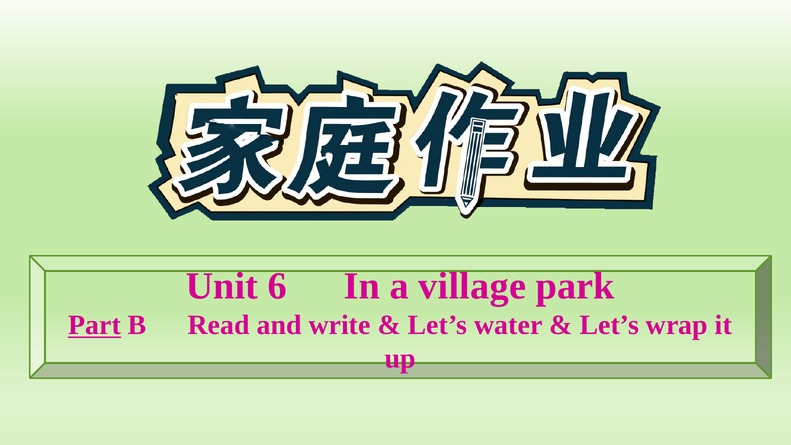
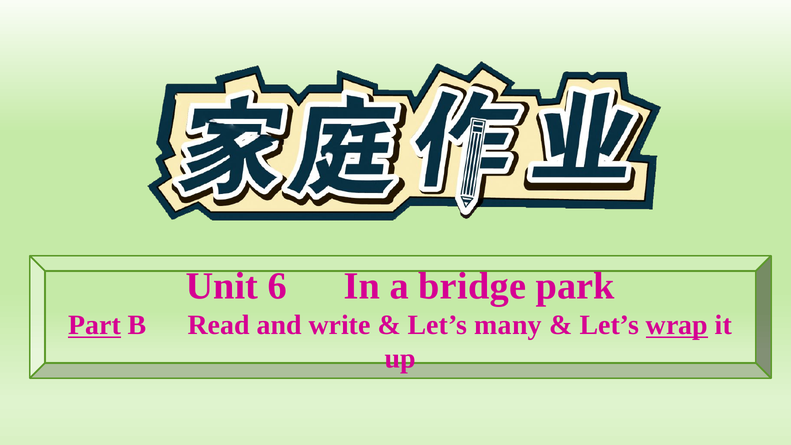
village: village -> bridge (472, 286)
water: water -> many (508, 325)
wrap underline: none -> present (677, 325)
